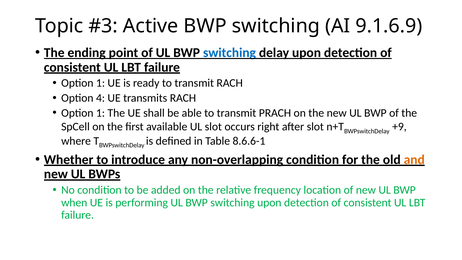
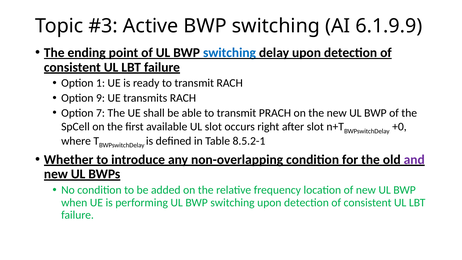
9.1.6.9: 9.1.6.9 -> 6.1.9.9 (389, 26)
4: 4 -> 9 (101, 98)
1: 1 -> 7 (101, 113)
+9: +9 -> +0 (399, 127)
8.6.6-1: 8.6.6-1 -> 8.5.2-1 (249, 141)
and colour: orange -> purple (414, 160)
